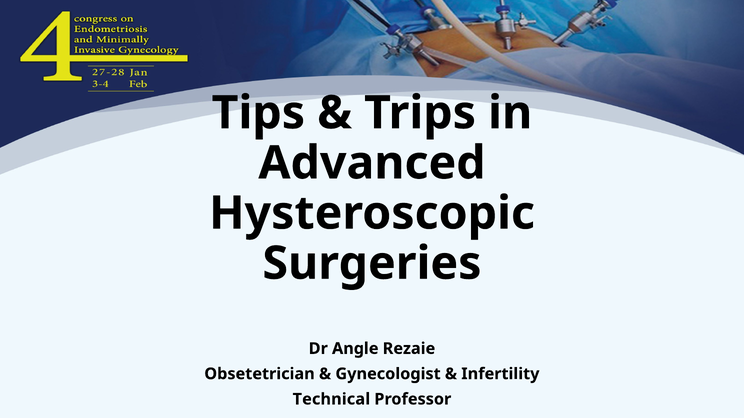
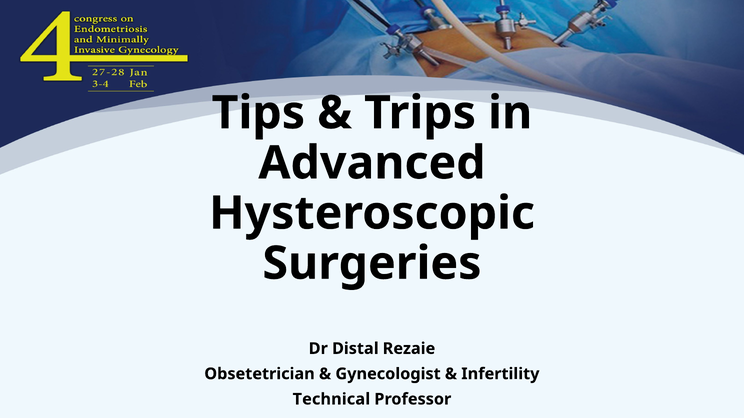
Angle: Angle -> Distal (355, 349)
